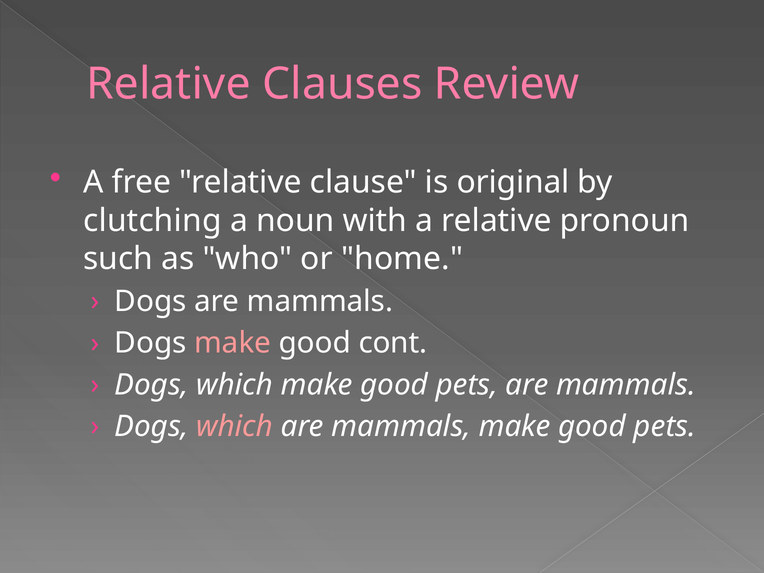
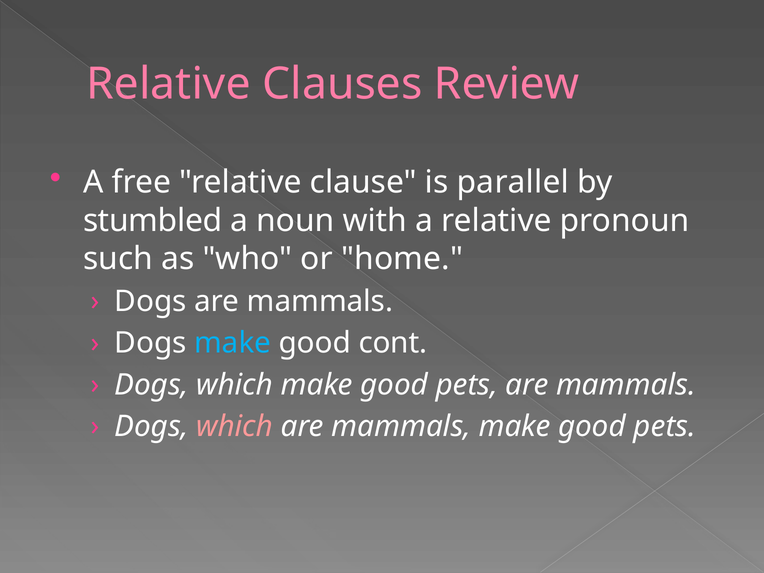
original: original -> parallel (513, 182)
clutching: clutching -> stumbled (153, 221)
make colour: pink -> light blue (233, 343)
